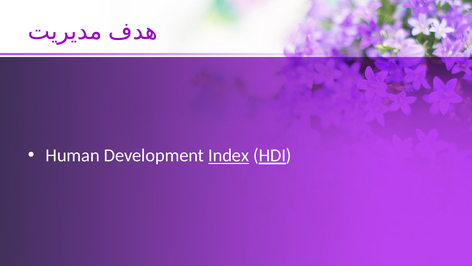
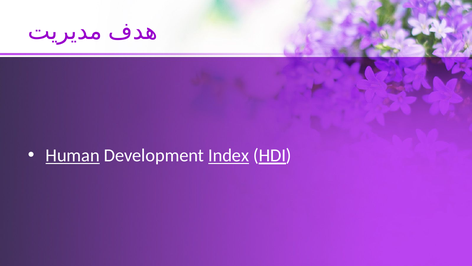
Human underline: none -> present (73, 155)
